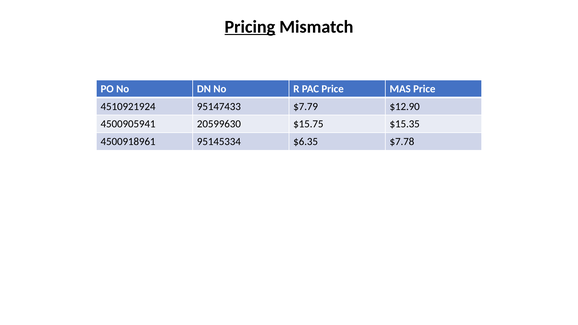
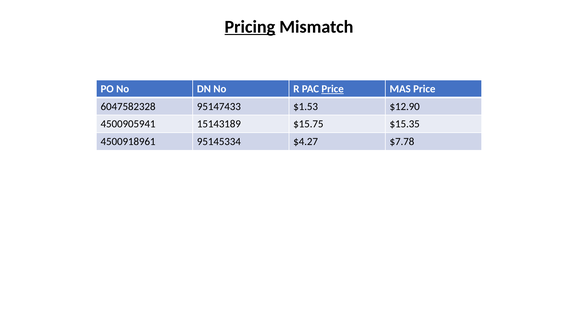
Price underline: none -> present (333, 89)
4510921924: 4510921924 -> 6047582328 (128, 106)
$7.79: $7.79 -> $1.53 (306, 106)
20599630: 20599630 -> 15143189 (219, 124)
$6.35: $6.35 -> $4.27 (306, 142)
